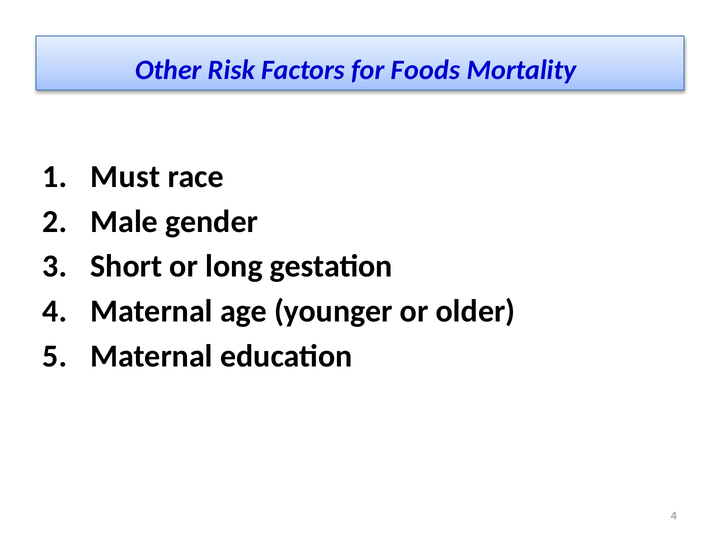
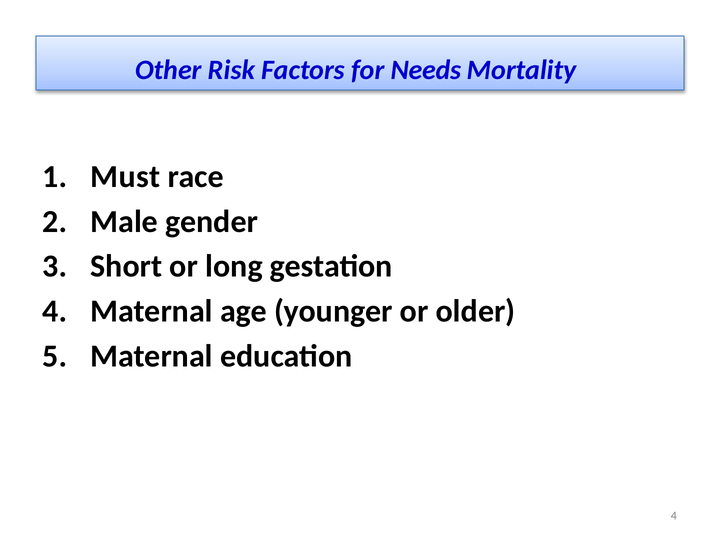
Foods: Foods -> Needs (426, 70)
